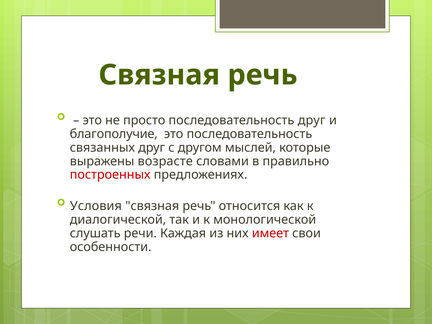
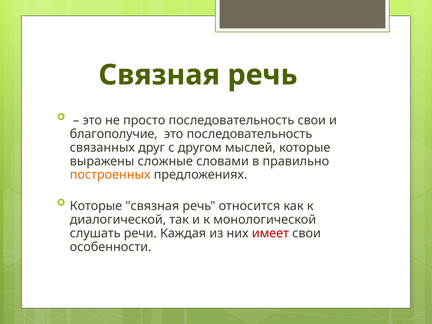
последовательность друг: друг -> свои (312, 120)
возрасте: возрасте -> сложные (165, 161)
построенных colour: red -> orange (110, 175)
Условия: Условия -> Которые (96, 206)
